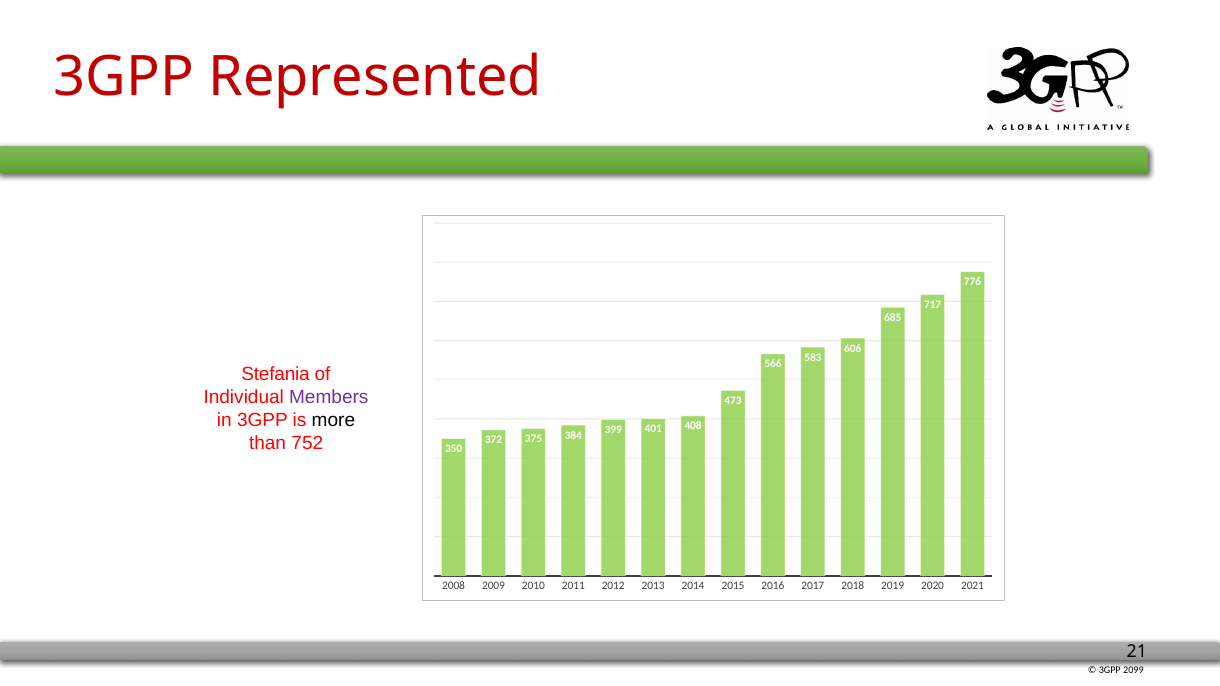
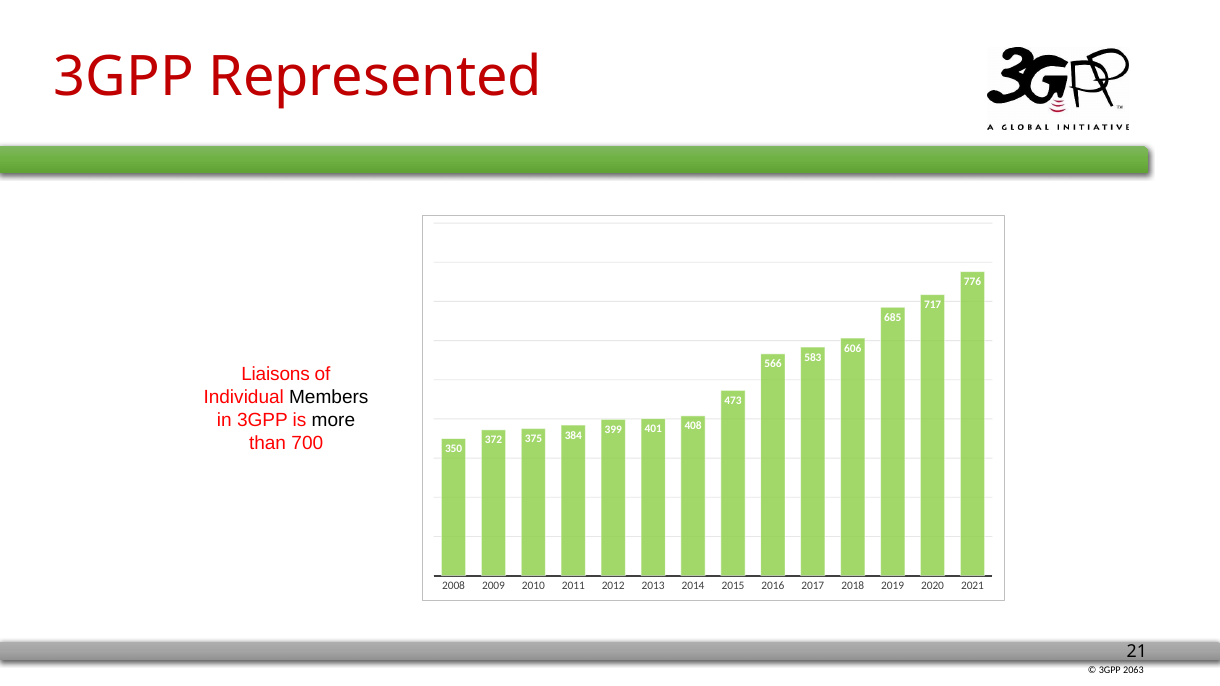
Stefania: Stefania -> Liaisons (276, 374)
Members colour: purple -> black (329, 397)
752: 752 -> 700 (307, 443)
2099: 2099 -> 2063 (1133, 671)
